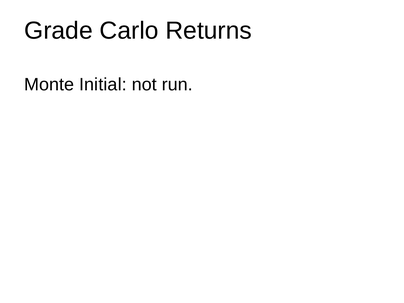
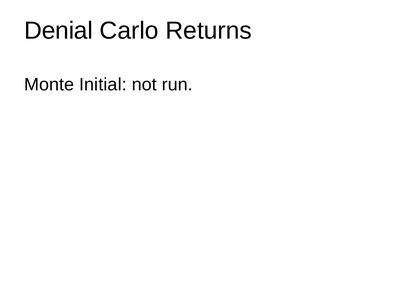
Grade: Grade -> Denial (59, 31)
